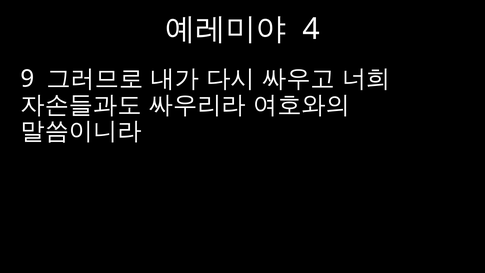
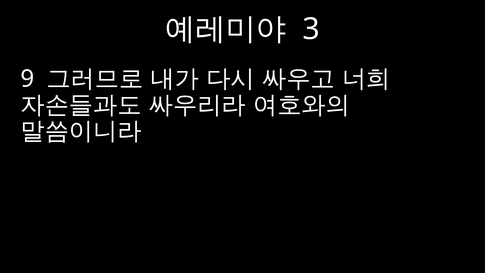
4: 4 -> 3 (311, 29)
